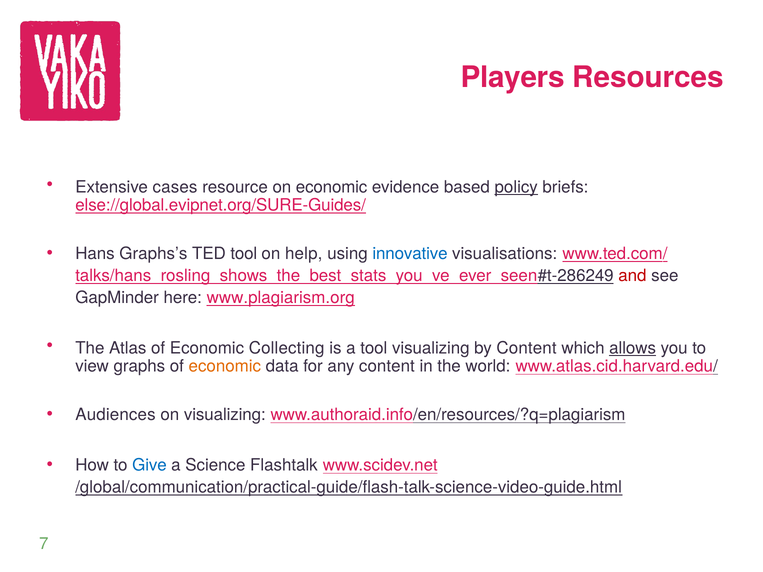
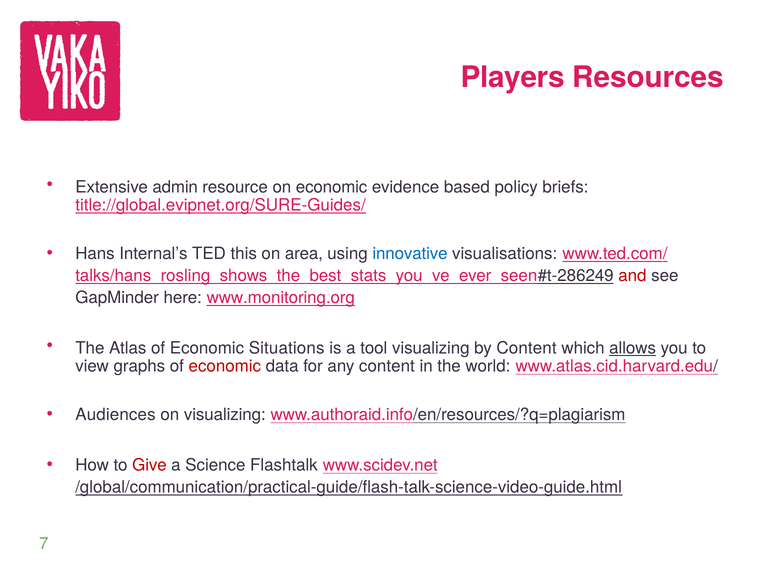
cases: cases -> admin (175, 187)
policy underline: present -> none (516, 187)
else://global.evipnet.org/SURE-Guides/: else://global.evipnet.org/SURE-Guides/ -> title://global.evipnet.org/SURE-Guides/ (221, 205)
Graphs’s: Graphs’s -> Internal’s (153, 254)
TED tool: tool -> this (244, 254)
help: help -> area (304, 254)
www.plagiarism.org: www.plagiarism.org -> www.monitoring.org (281, 298)
Collecting: Collecting -> Situations (287, 348)
economic colour: orange -> red (225, 367)
Give colour: blue -> red (149, 466)
